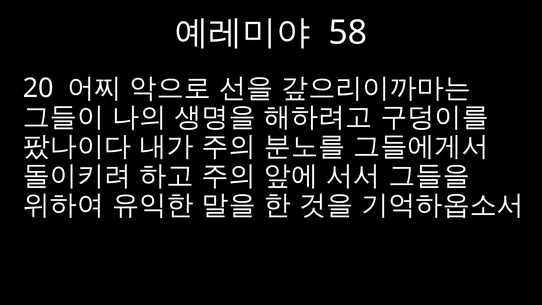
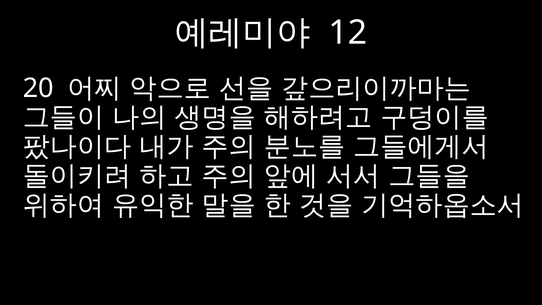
58: 58 -> 12 (348, 33)
